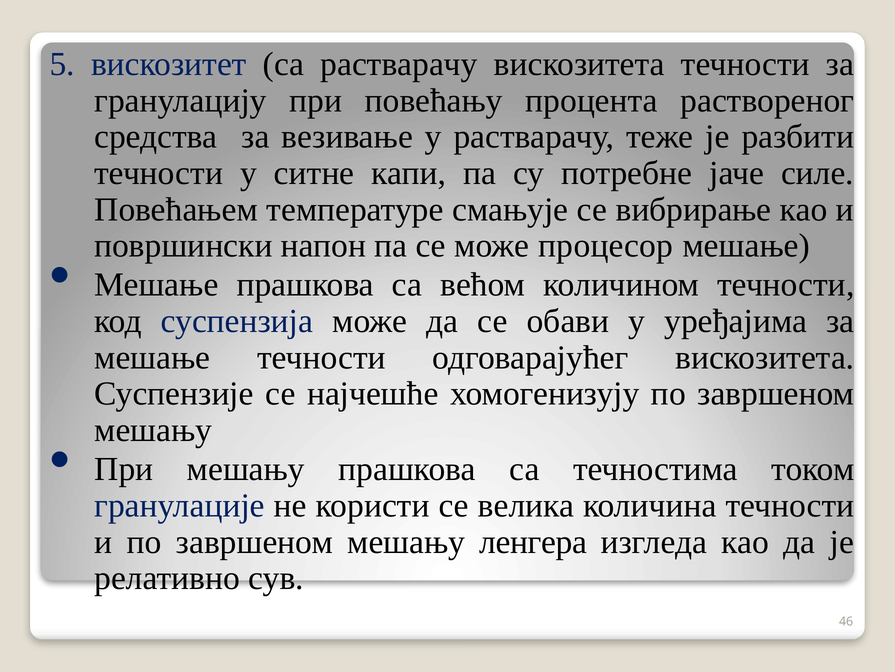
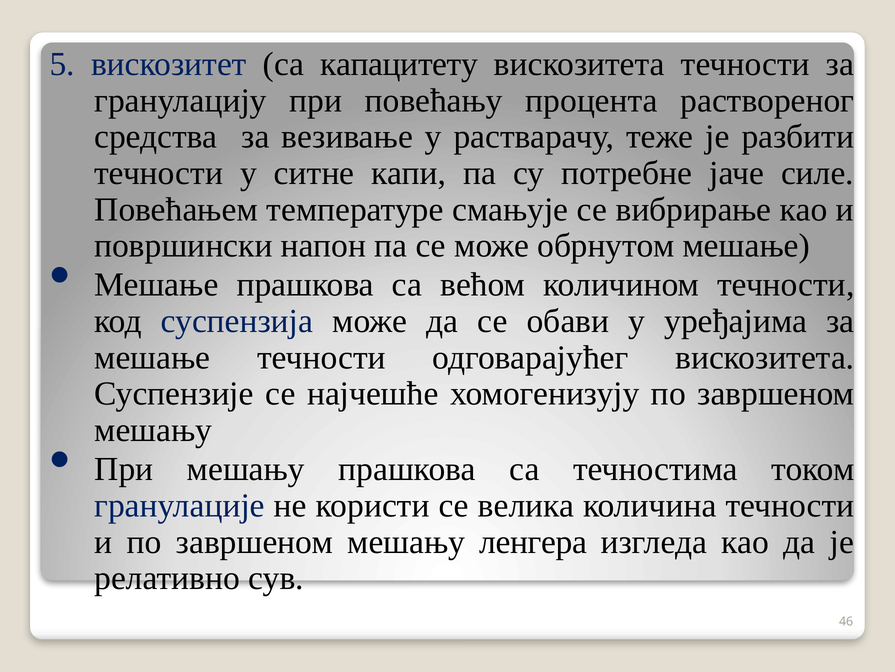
са растварачу: растварачу -> капацитету (399, 64)
процесор: процесор -> обрнутом (606, 245)
